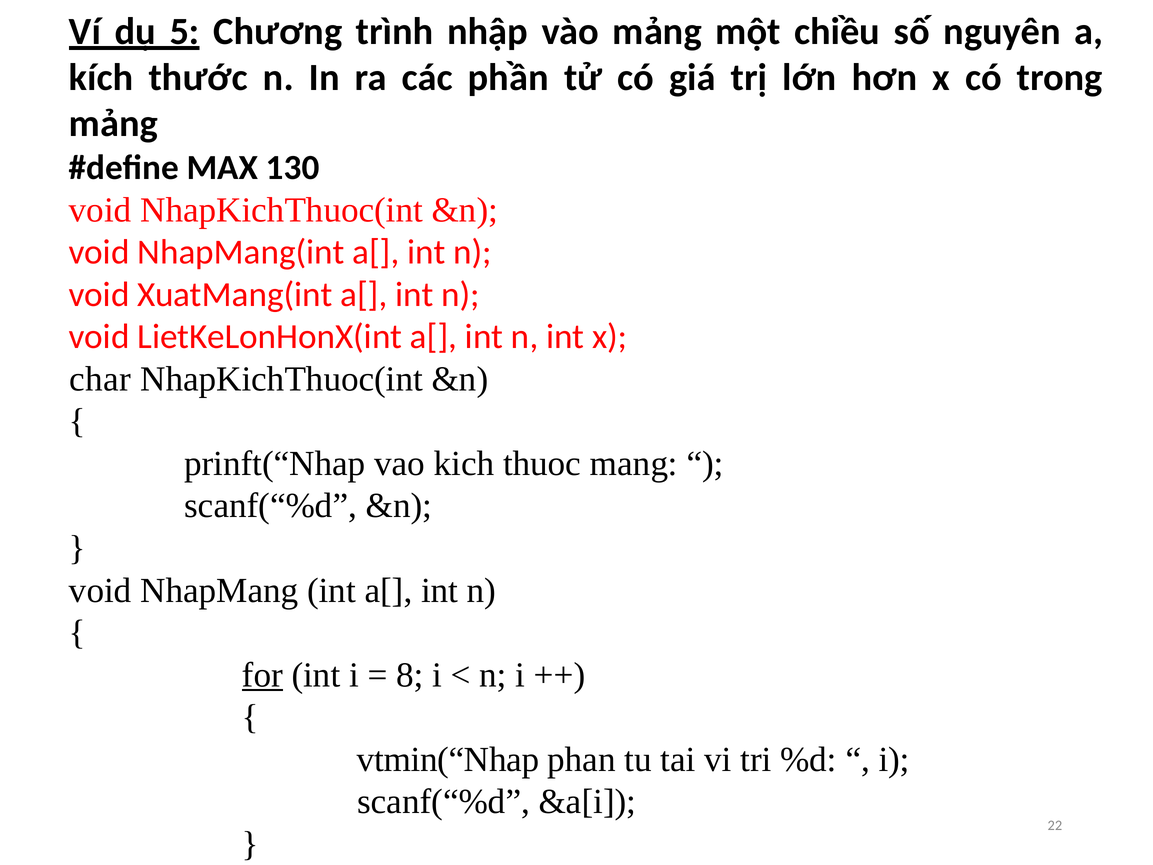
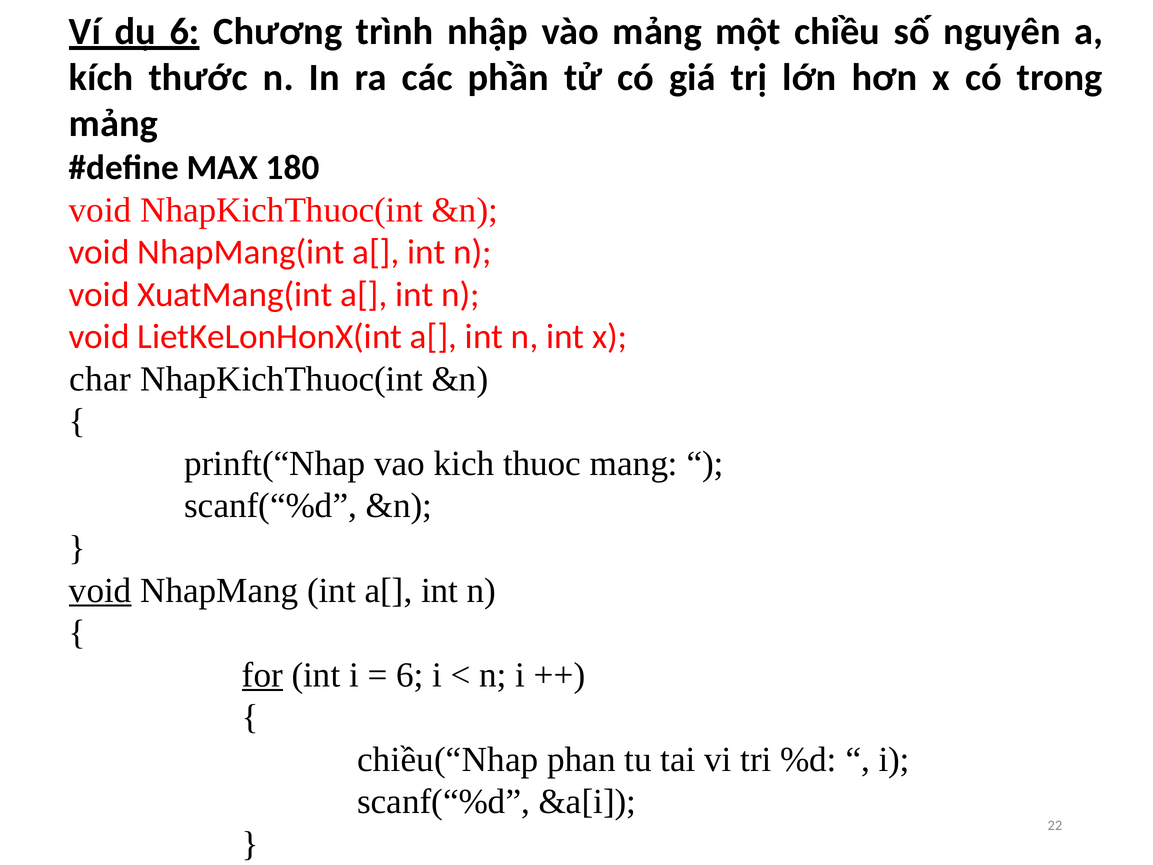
dụ 5: 5 -> 6 (185, 31)
130: 130 -> 180 (293, 168)
void underline: none -> present (100, 590)
8: 8 -> 6 (410, 675)
vtmin(“Nhap: vtmin(“Nhap -> chiều(“Nhap (448, 759)
